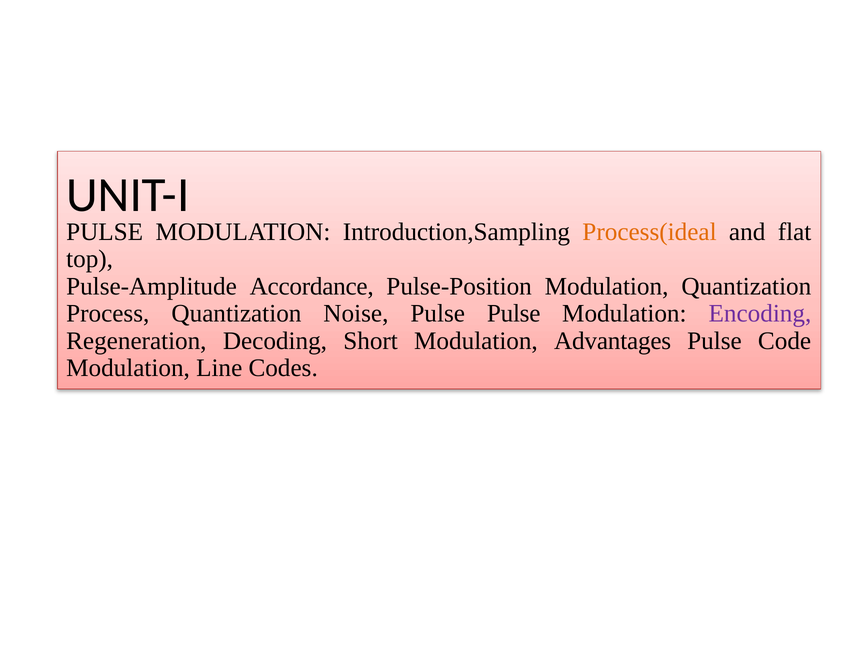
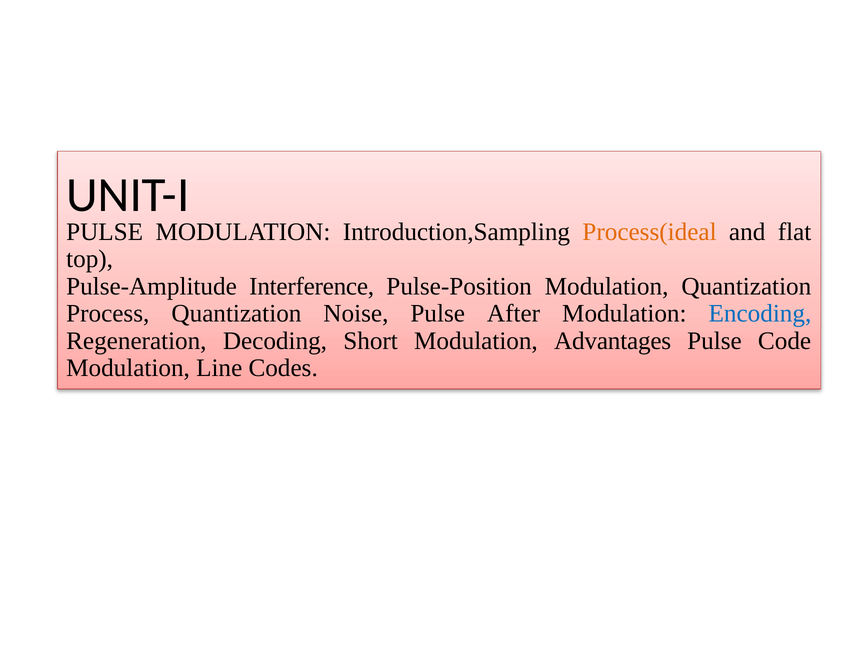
Accordance: Accordance -> Interference (312, 286)
Pulse Pulse: Pulse -> After (514, 314)
Encoding colour: purple -> blue (760, 314)
